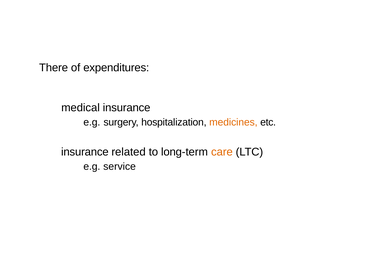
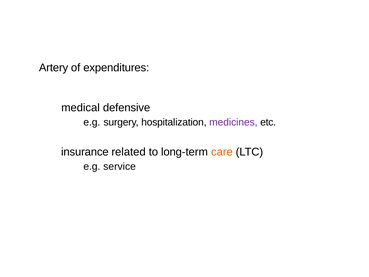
There: There -> Artery (54, 68)
medical insurance: insurance -> defensive (127, 108)
medicines colour: orange -> purple (233, 122)
